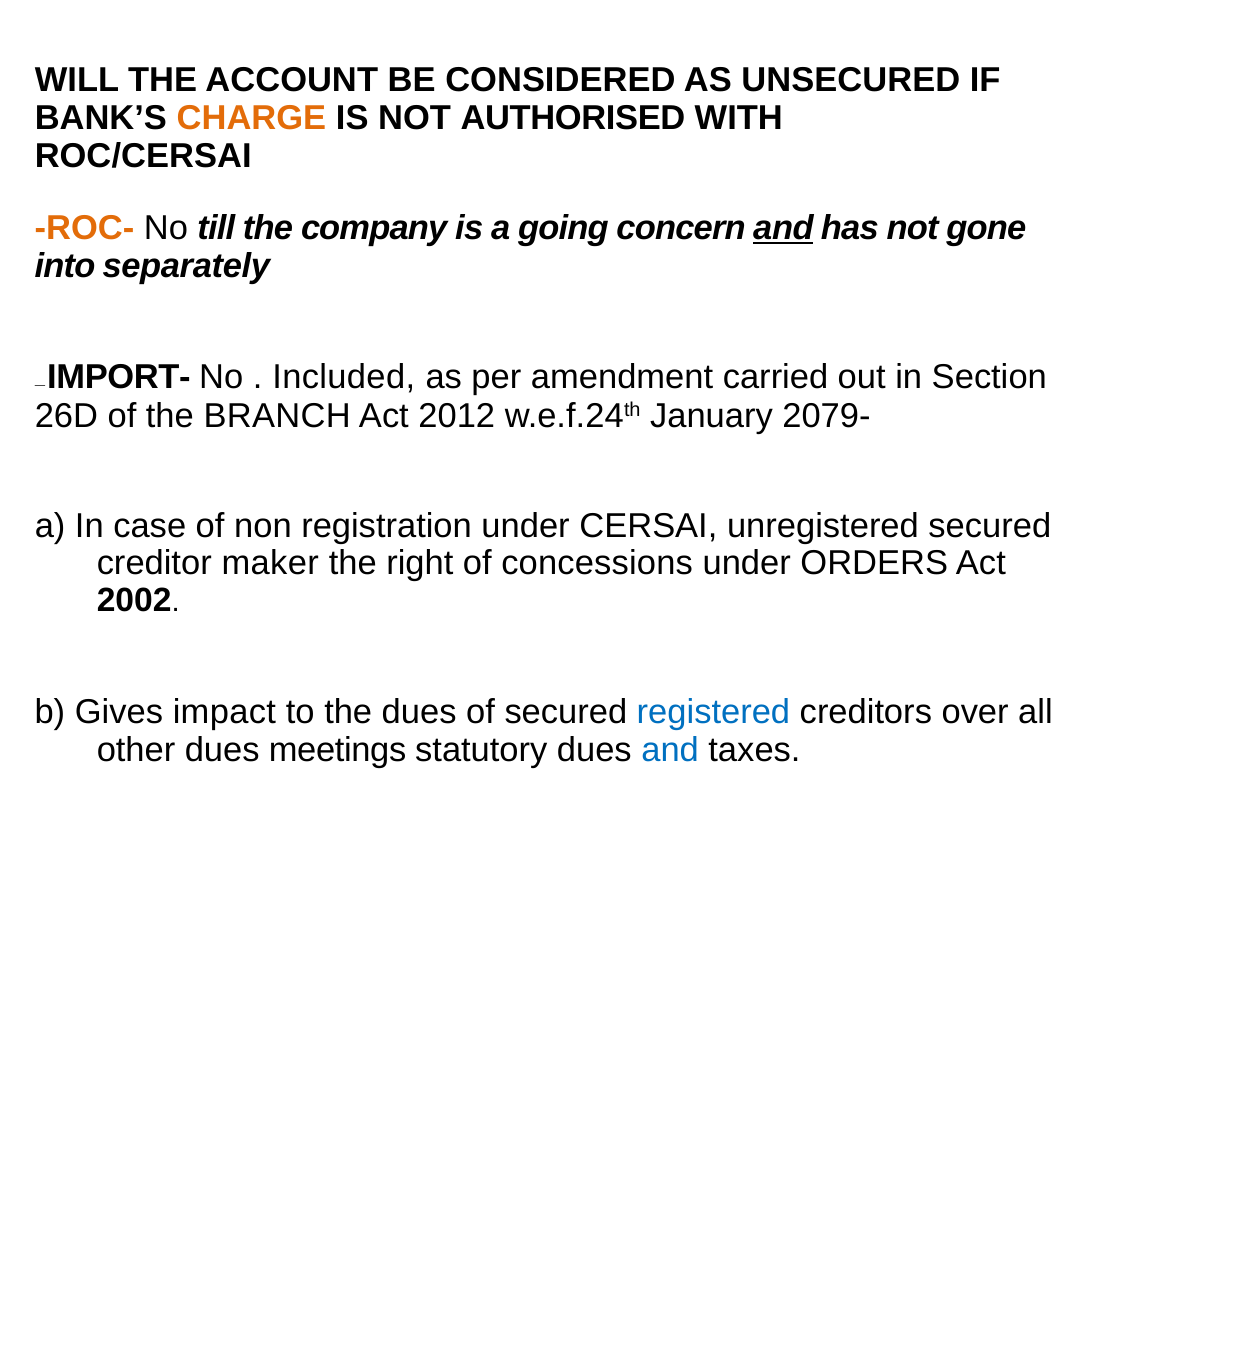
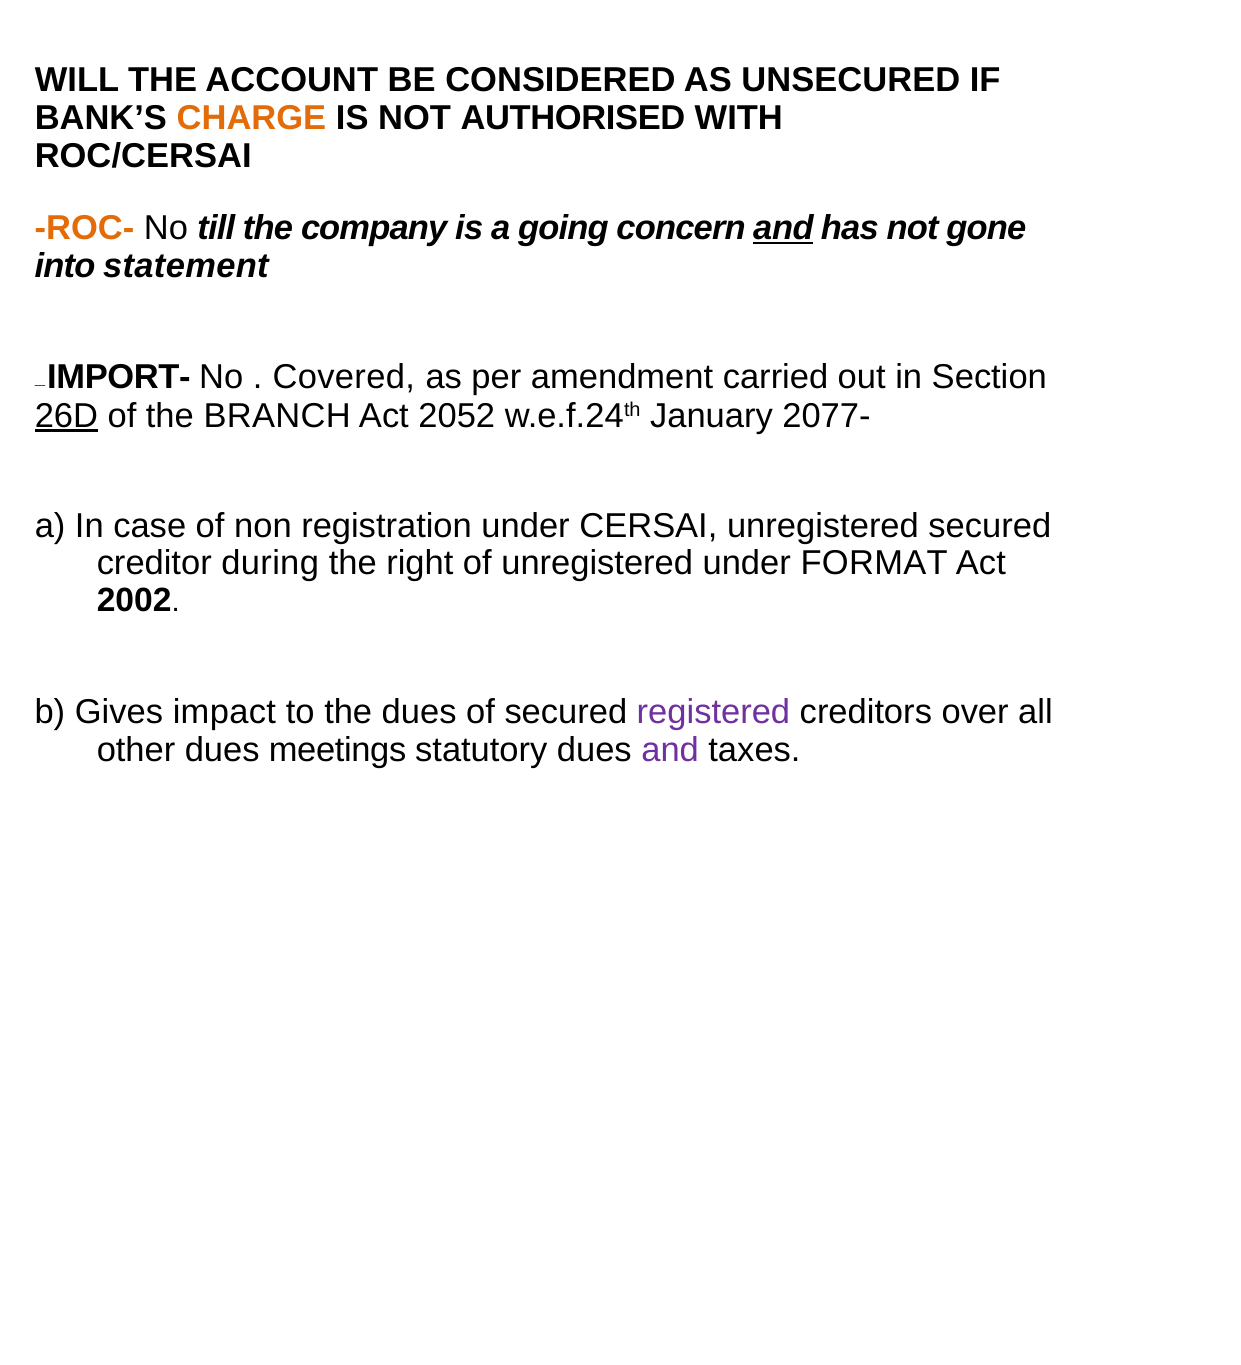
separately: separately -> statement (186, 266)
Included: Included -> Covered (344, 378)
26D underline: none -> present (66, 416)
2012: 2012 -> 2052 (457, 416)
2079-: 2079- -> 2077- (826, 416)
maker: maker -> during (270, 563)
of concessions: concessions -> unregistered (597, 563)
ORDERS: ORDERS -> FORMAT (874, 563)
registered colour: blue -> purple (713, 712)
and colour: blue -> purple (670, 750)
